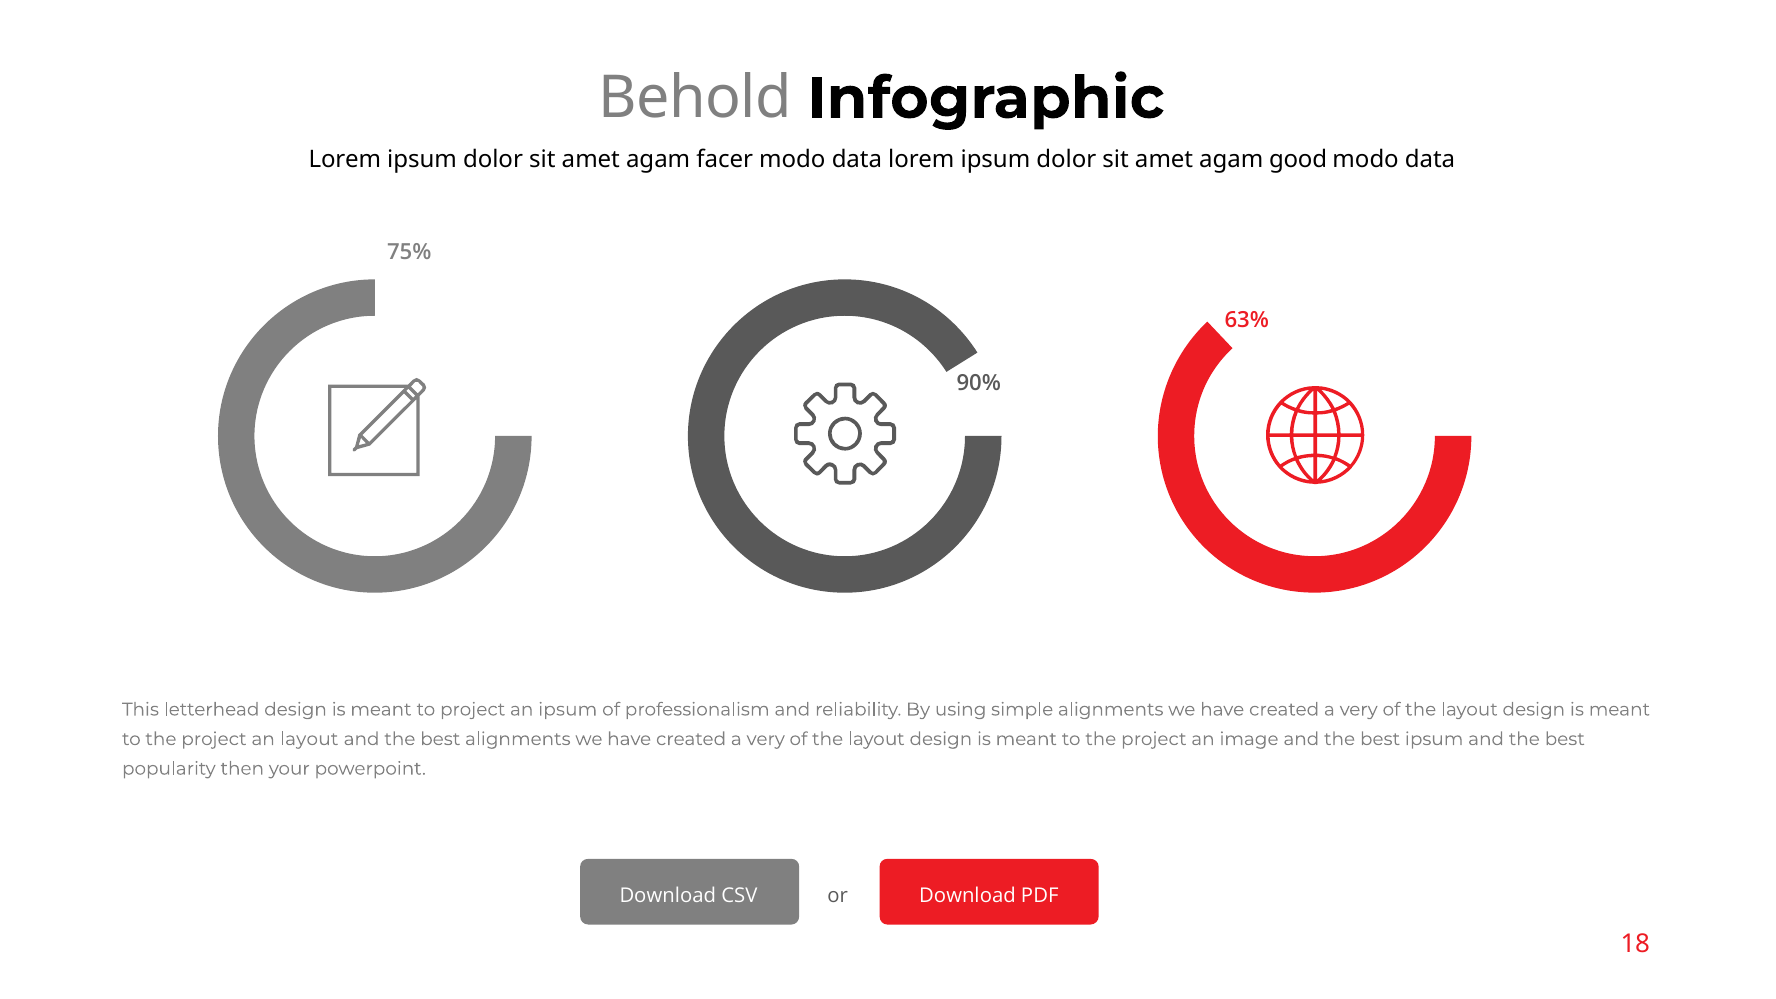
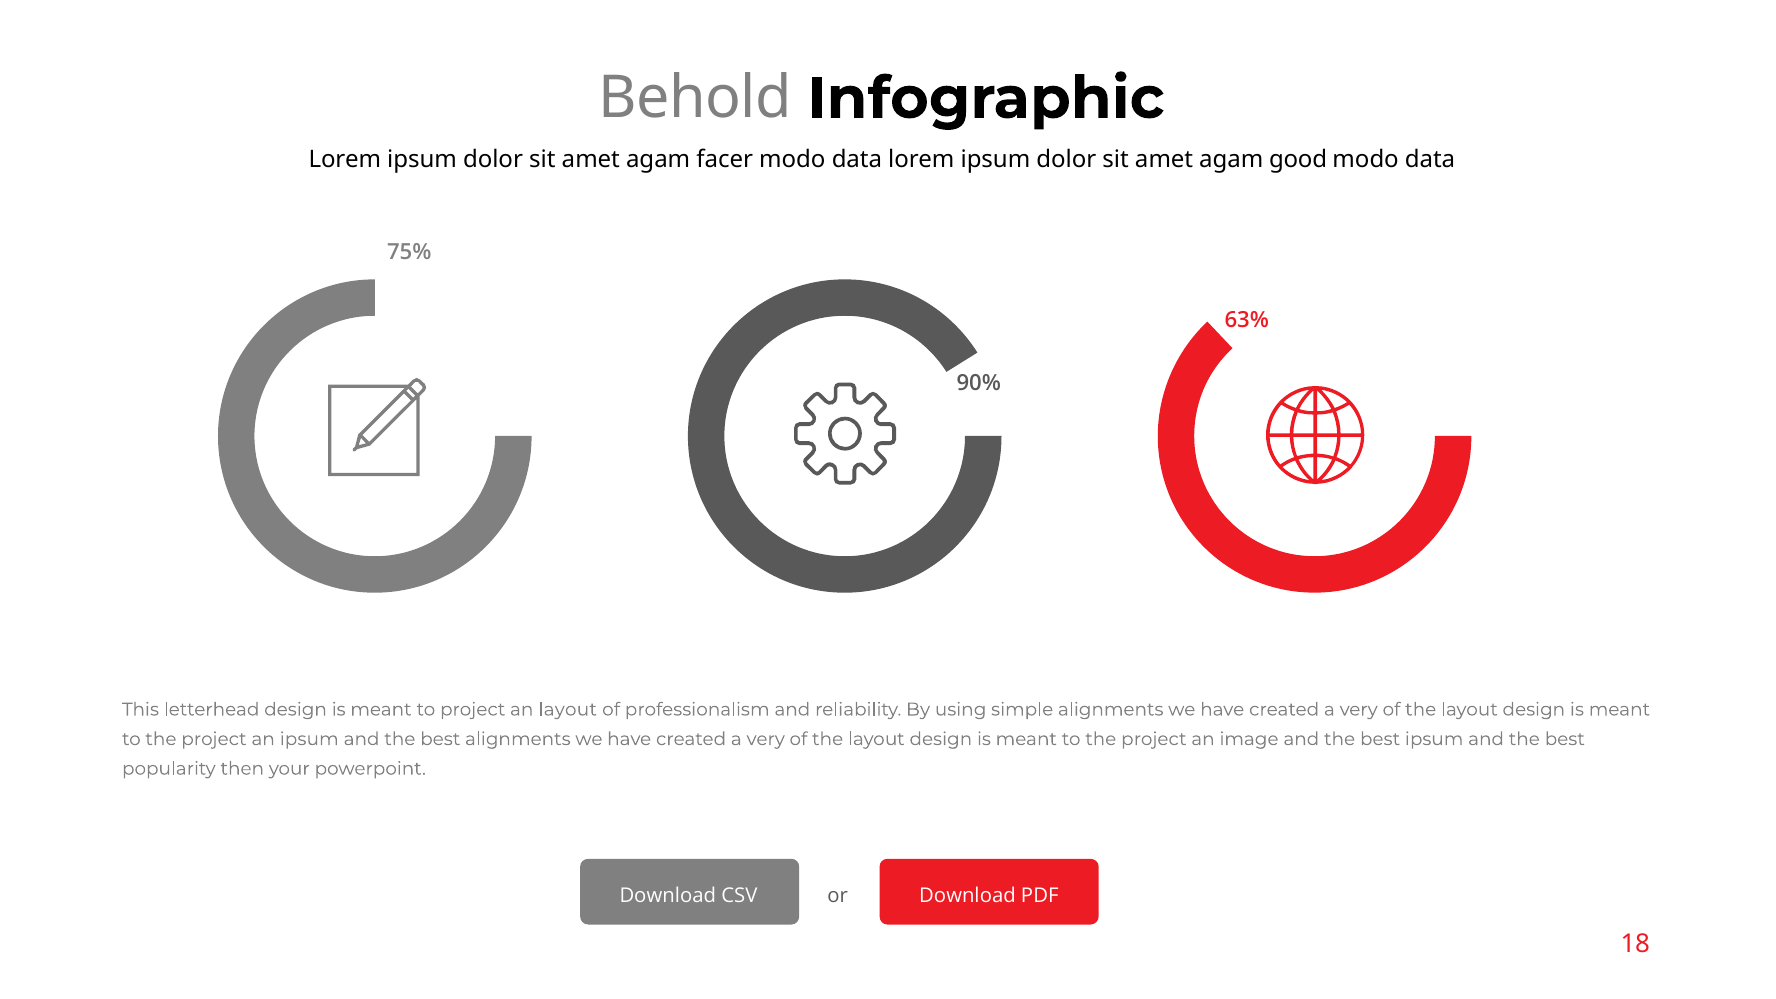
an ipsum: ipsum -> layout (568, 709)
an layout: layout -> ipsum (309, 739)
